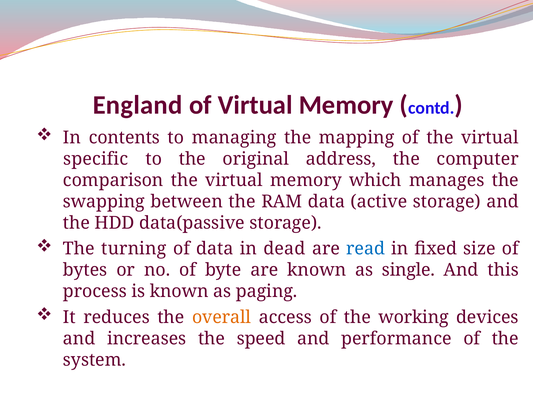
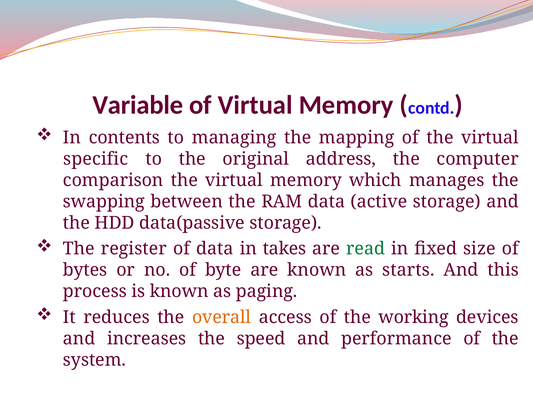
England: England -> Variable (138, 105)
turning: turning -> register (134, 249)
dead: dead -> takes (285, 249)
read colour: blue -> green (366, 249)
single: single -> starts (408, 270)
